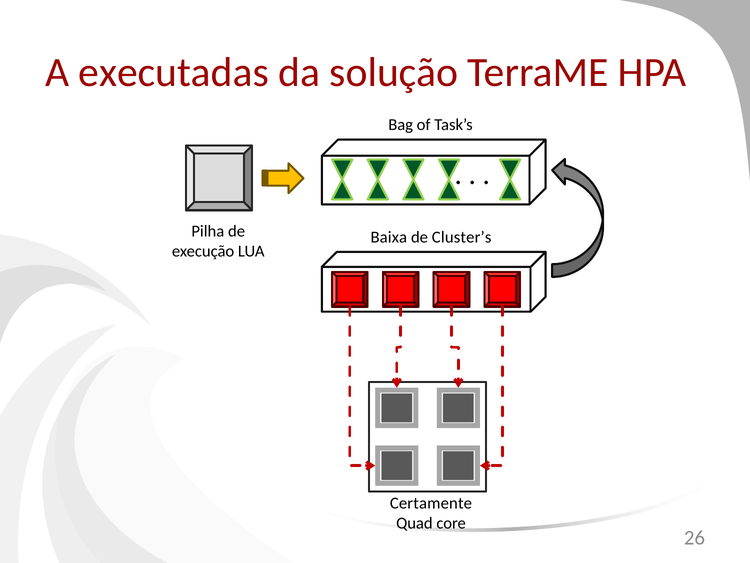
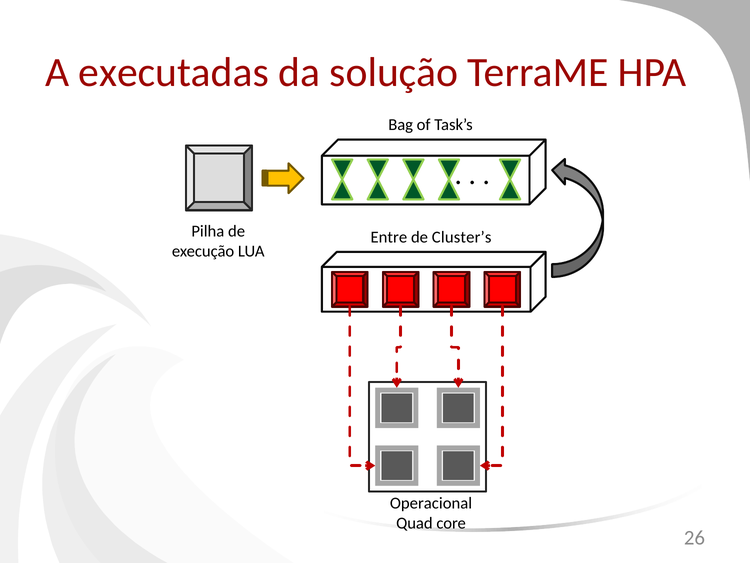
Baixa: Baixa -> Entre (389, 237)
Certamente: Certamente -> Operacional (431, 503)
